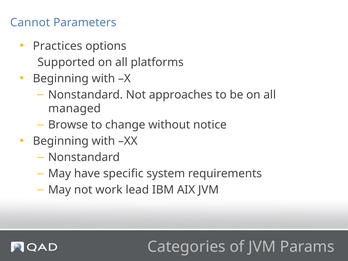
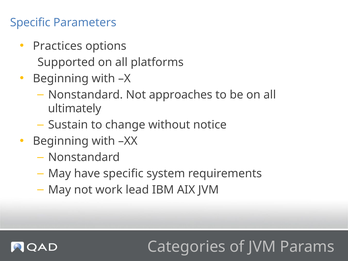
Cannot: Cannot -> Specific (30, 22)
managed: managed -> ultimately (75, 109)
Browse: Browse -> Sustain (68, 125)
